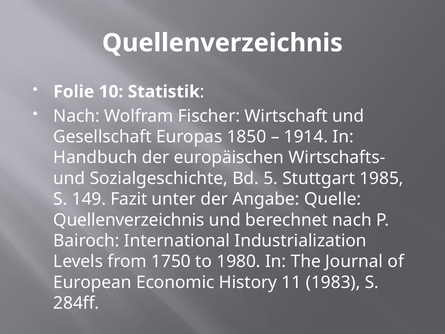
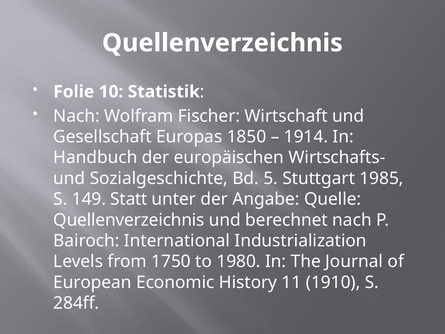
Fazit: Fazit -> Statt (129, 199)
1983: 1983 -> 1910 (333, 282)
